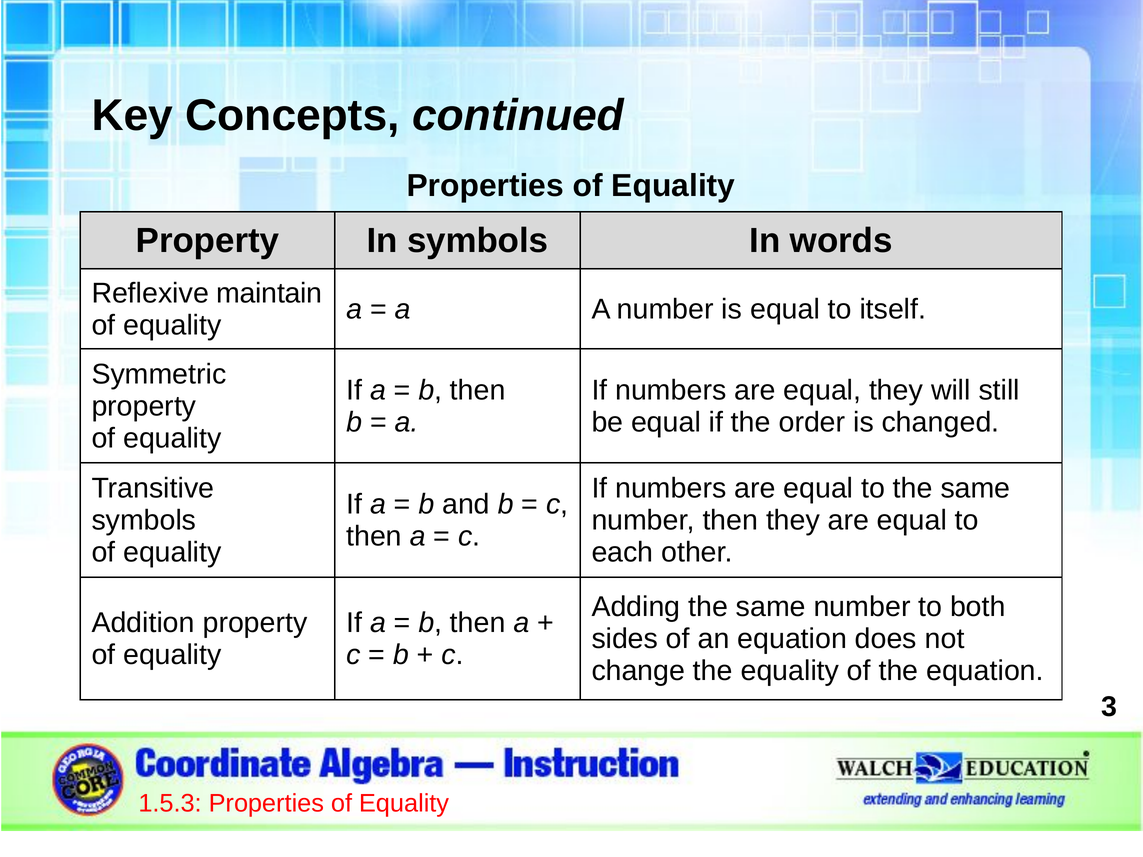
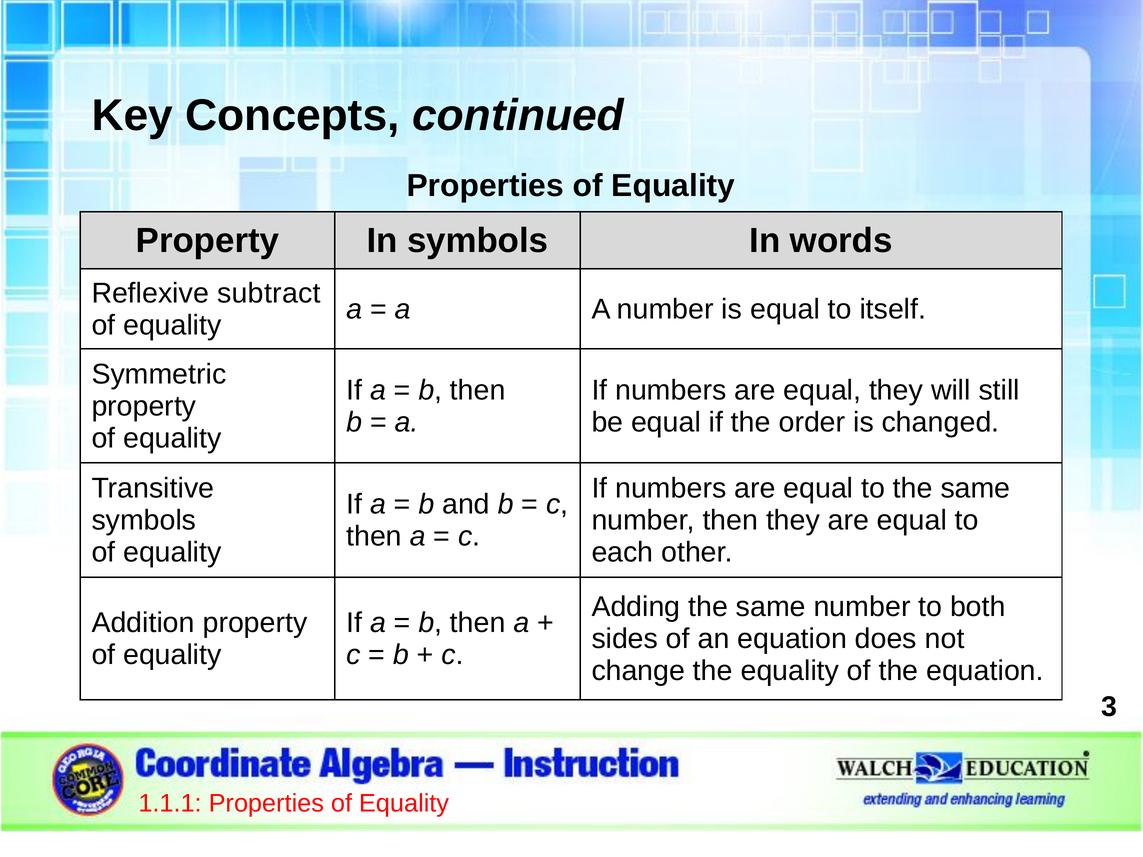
maintain: maintain -> subtract (269, 293)
1.5.3: 1.5.3 -> 1.1.1 (170, 804)
